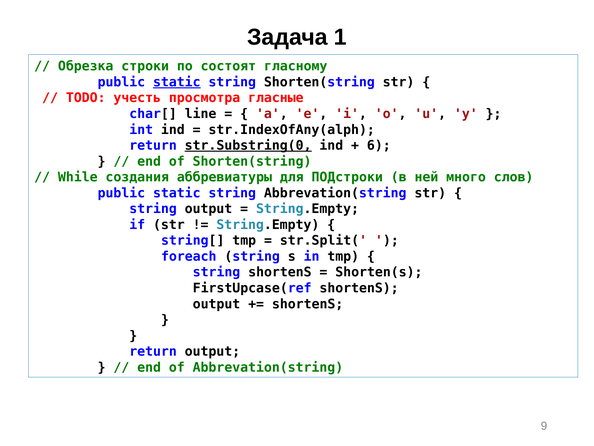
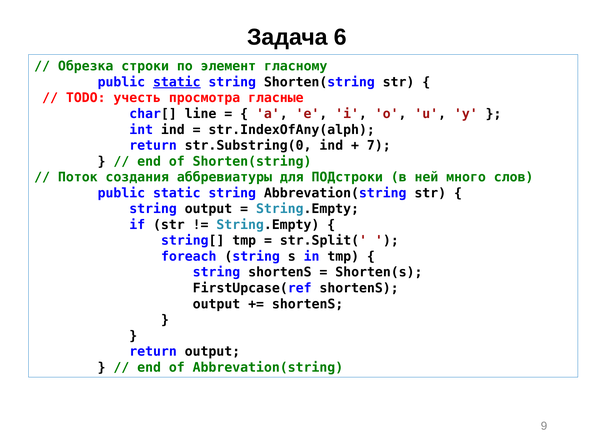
1: 1 -> 6 (340, 37)
состоят: состоят -> элемент (228, 66)
str.Substring(0 underline: present -> none (248, 145)
6: 6 -> 7 (379, 145)
While: While -> Поток (78, 177)
